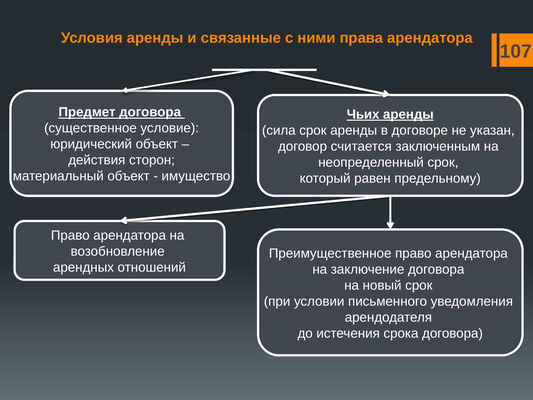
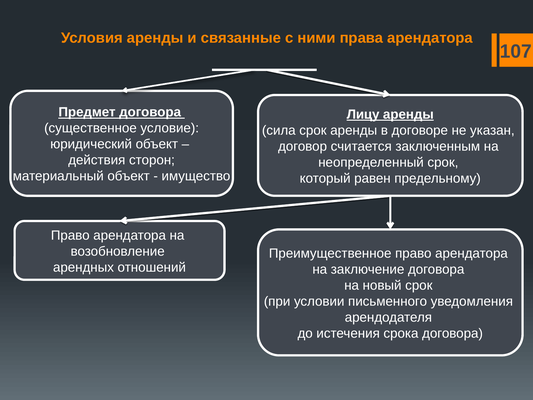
Чьих: Чьих -> Лицу (363, 114)
